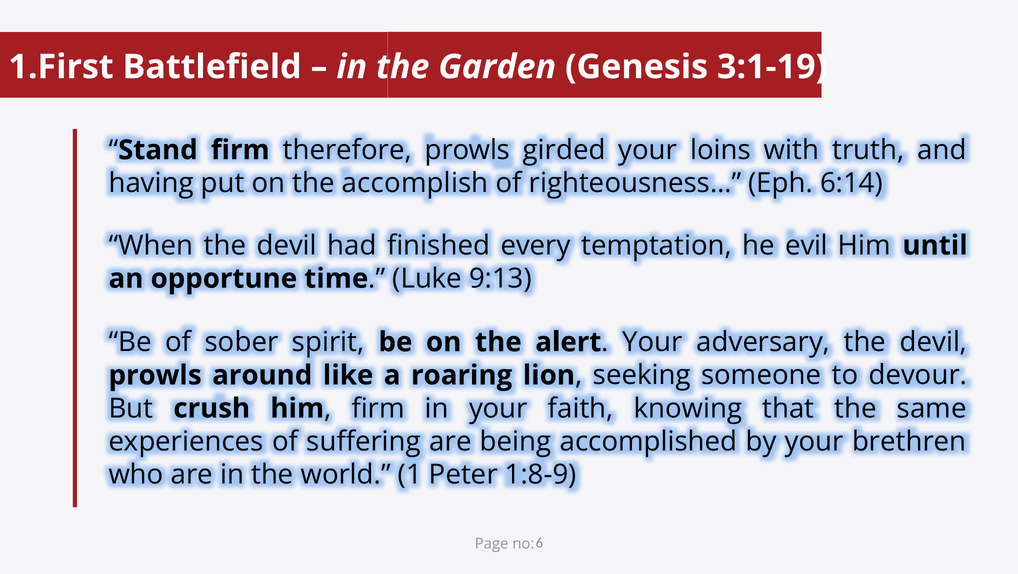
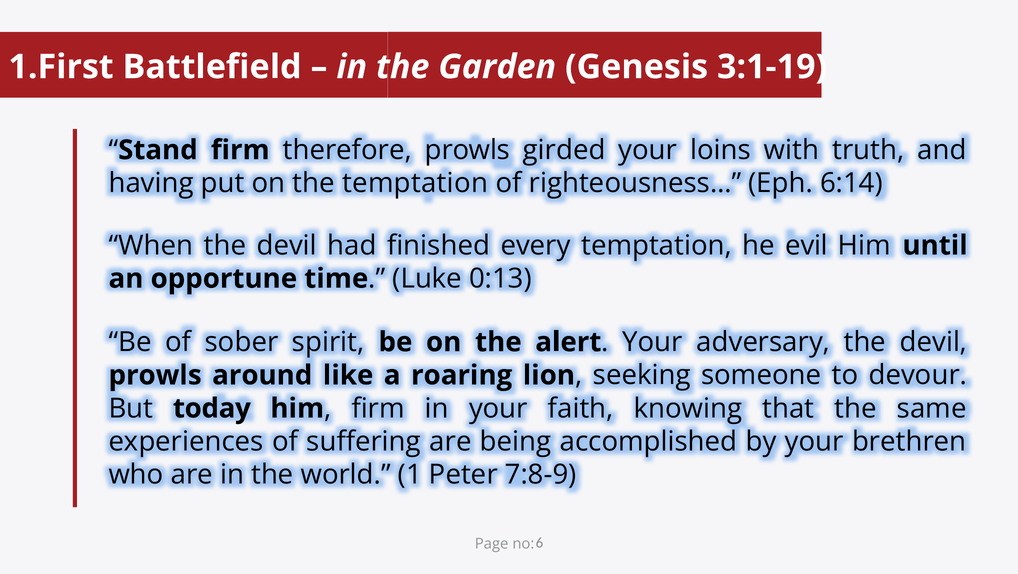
the accomplish: accomplish -> temptation (415, 183)
9:13: 9:13 -> 0:13 (501, 279)
crush: crush -> today (212, 408)
1:8-9: 1:8-9 -> 7:8-9 (541, 475)
